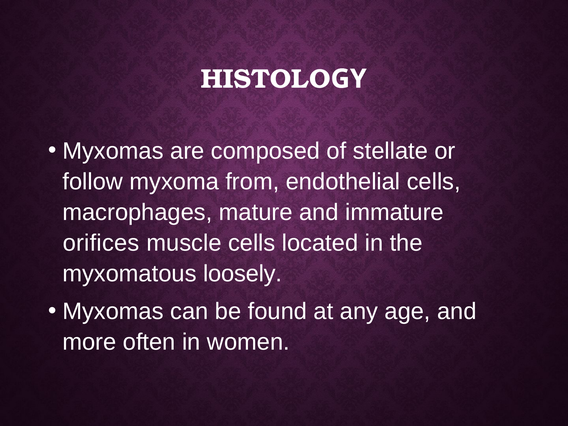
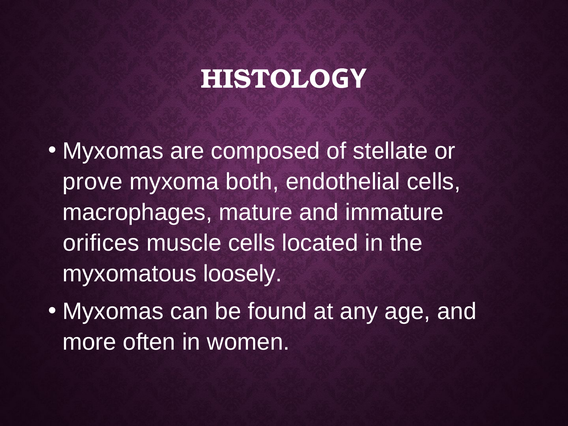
follow: follow -> prove (93, 182)
from: from -> both (252, 182)
